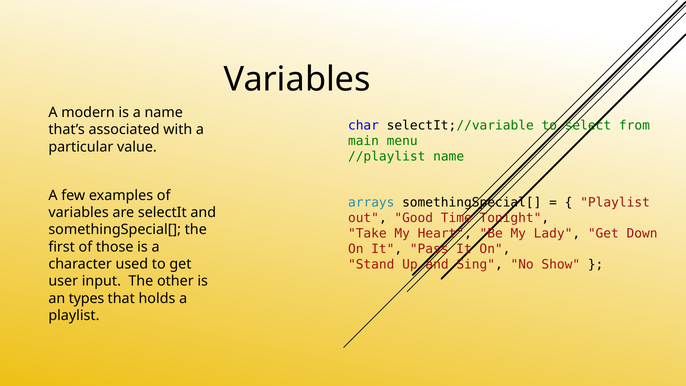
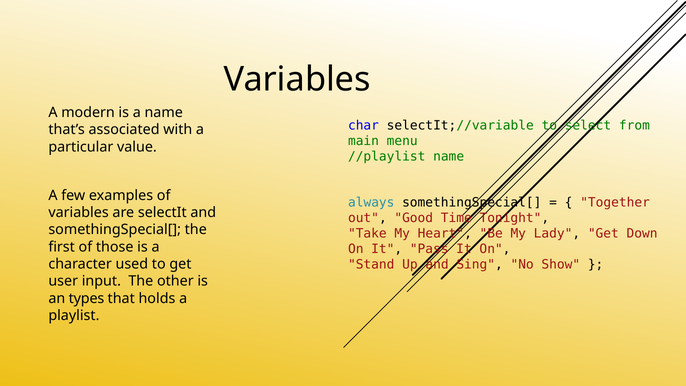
arrays: arrays -> always (371, 203)
Playlist: Playlist -> Together (615, 203)
